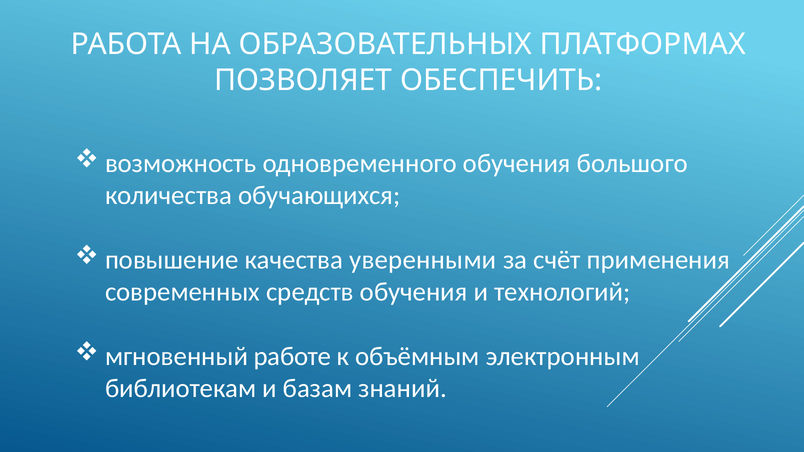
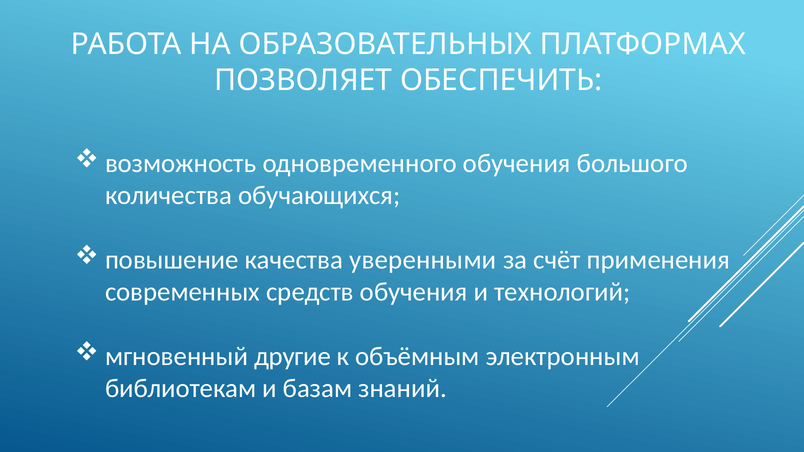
работе: работе -> другие (292, 356)
